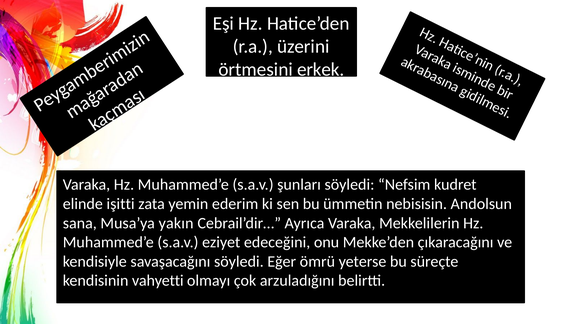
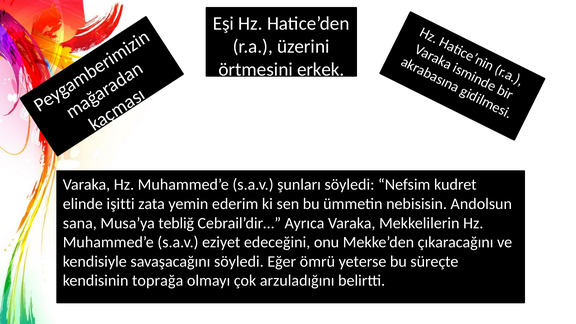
yakın: yakın -> tebliğ (176, 223)
vahyetti: vahyetti -> toprağa (158, 281)
